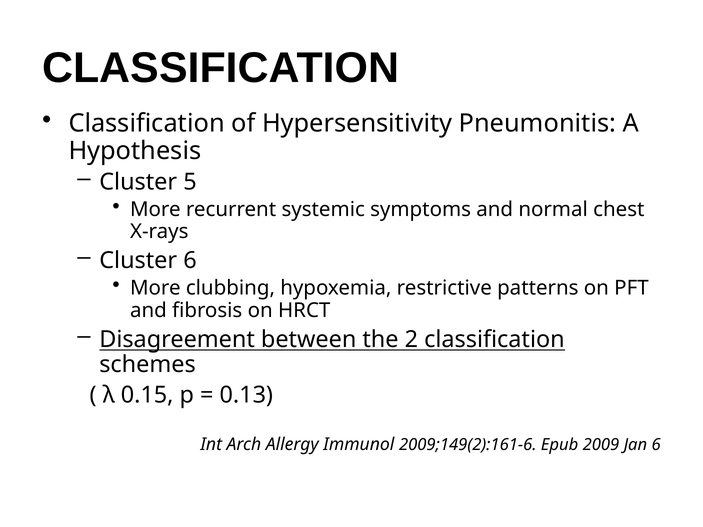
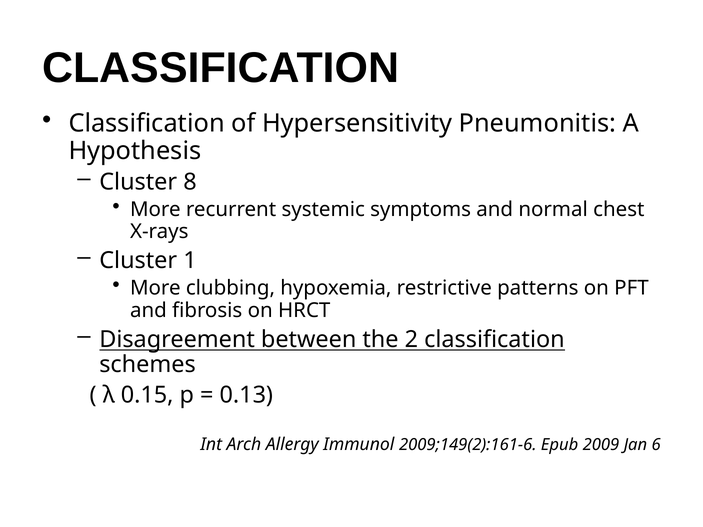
5: 5 -> 8 (190, 182)
Cluster 6: 6 -> 1 (190, 261)
